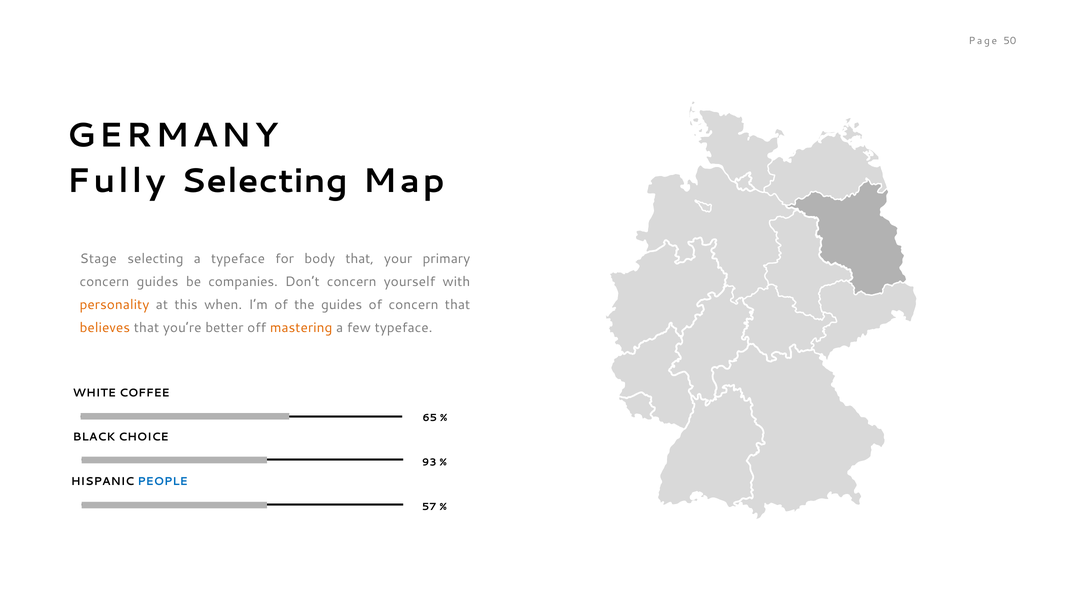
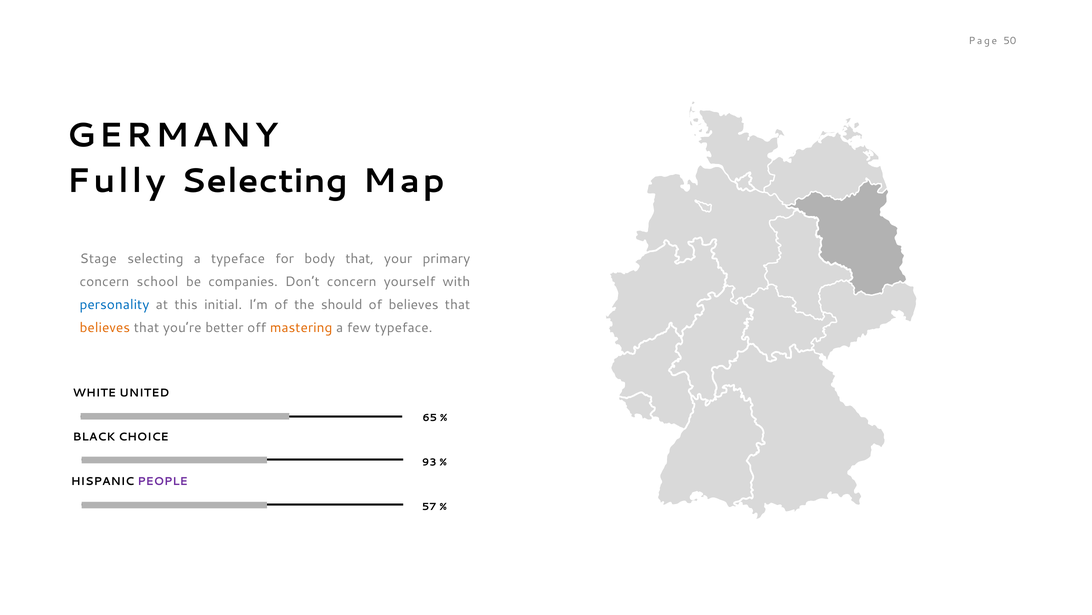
concern guides: guides -> school (157, 282)
personality colour: orange -> blue (114, 305)
when: when -> initial (223, 305)
the guides: guides -> should (342, 305)
of concern: concern -> believes (414, 305)
COFFEE: COFFEE -> UNITED (144, 392)
PEOPLE colour: blue -> purple (163, 481)
